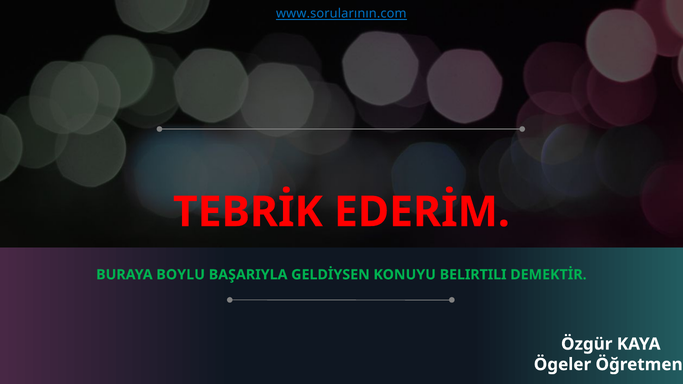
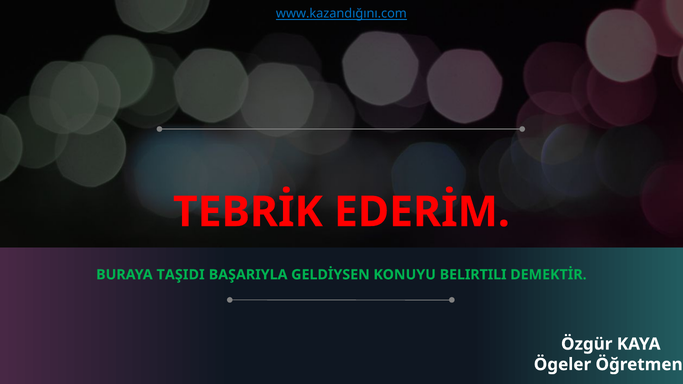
www.sorularının.com: www.sorularının.com -> www.kazandığını.com (341, 14)
BOYLU: BOYLU -> TAŞIDI (181, 275)
